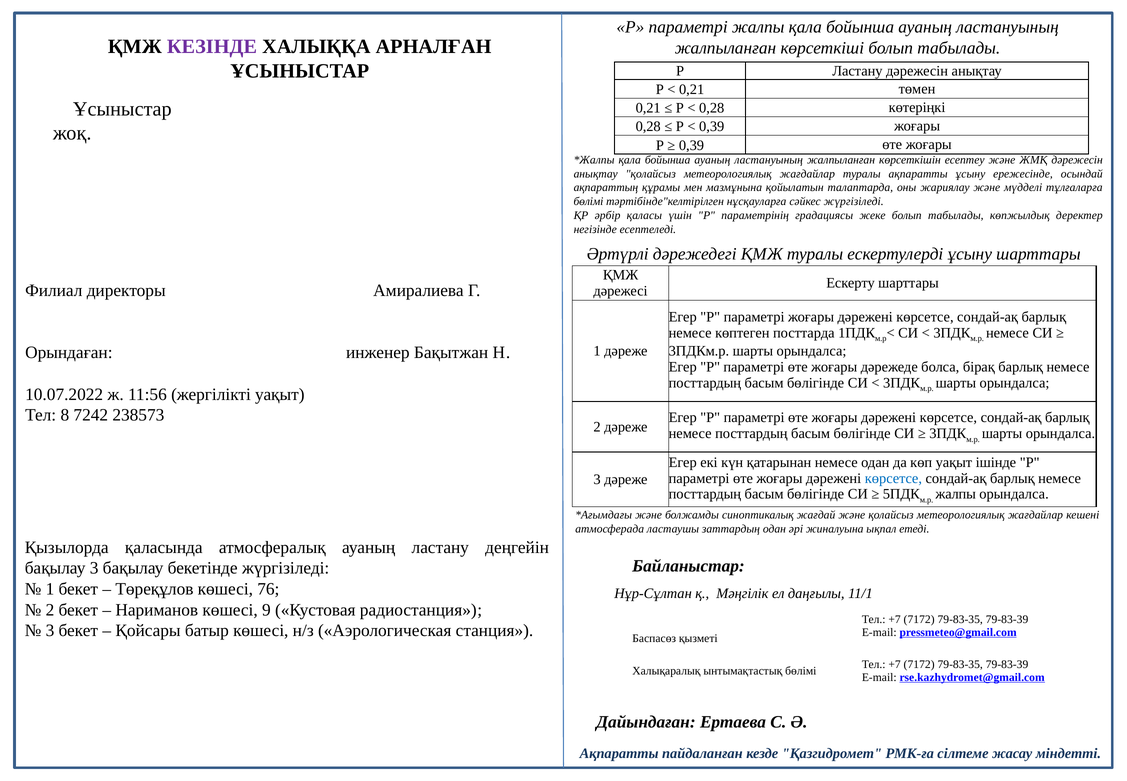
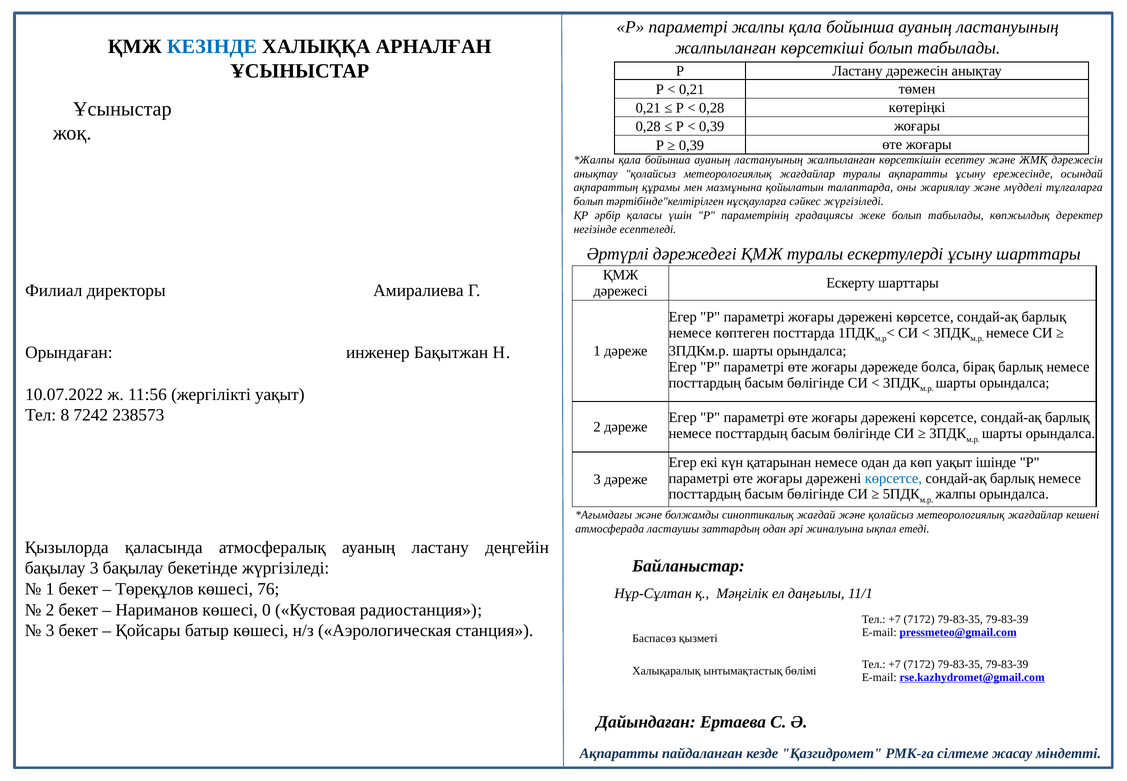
КЕЗІНДЕ colour: purple -> blue (212, 47)
бөлімі: бөлімі -> болып (588, 201)
9: 9 -> 0 (266, 609)
